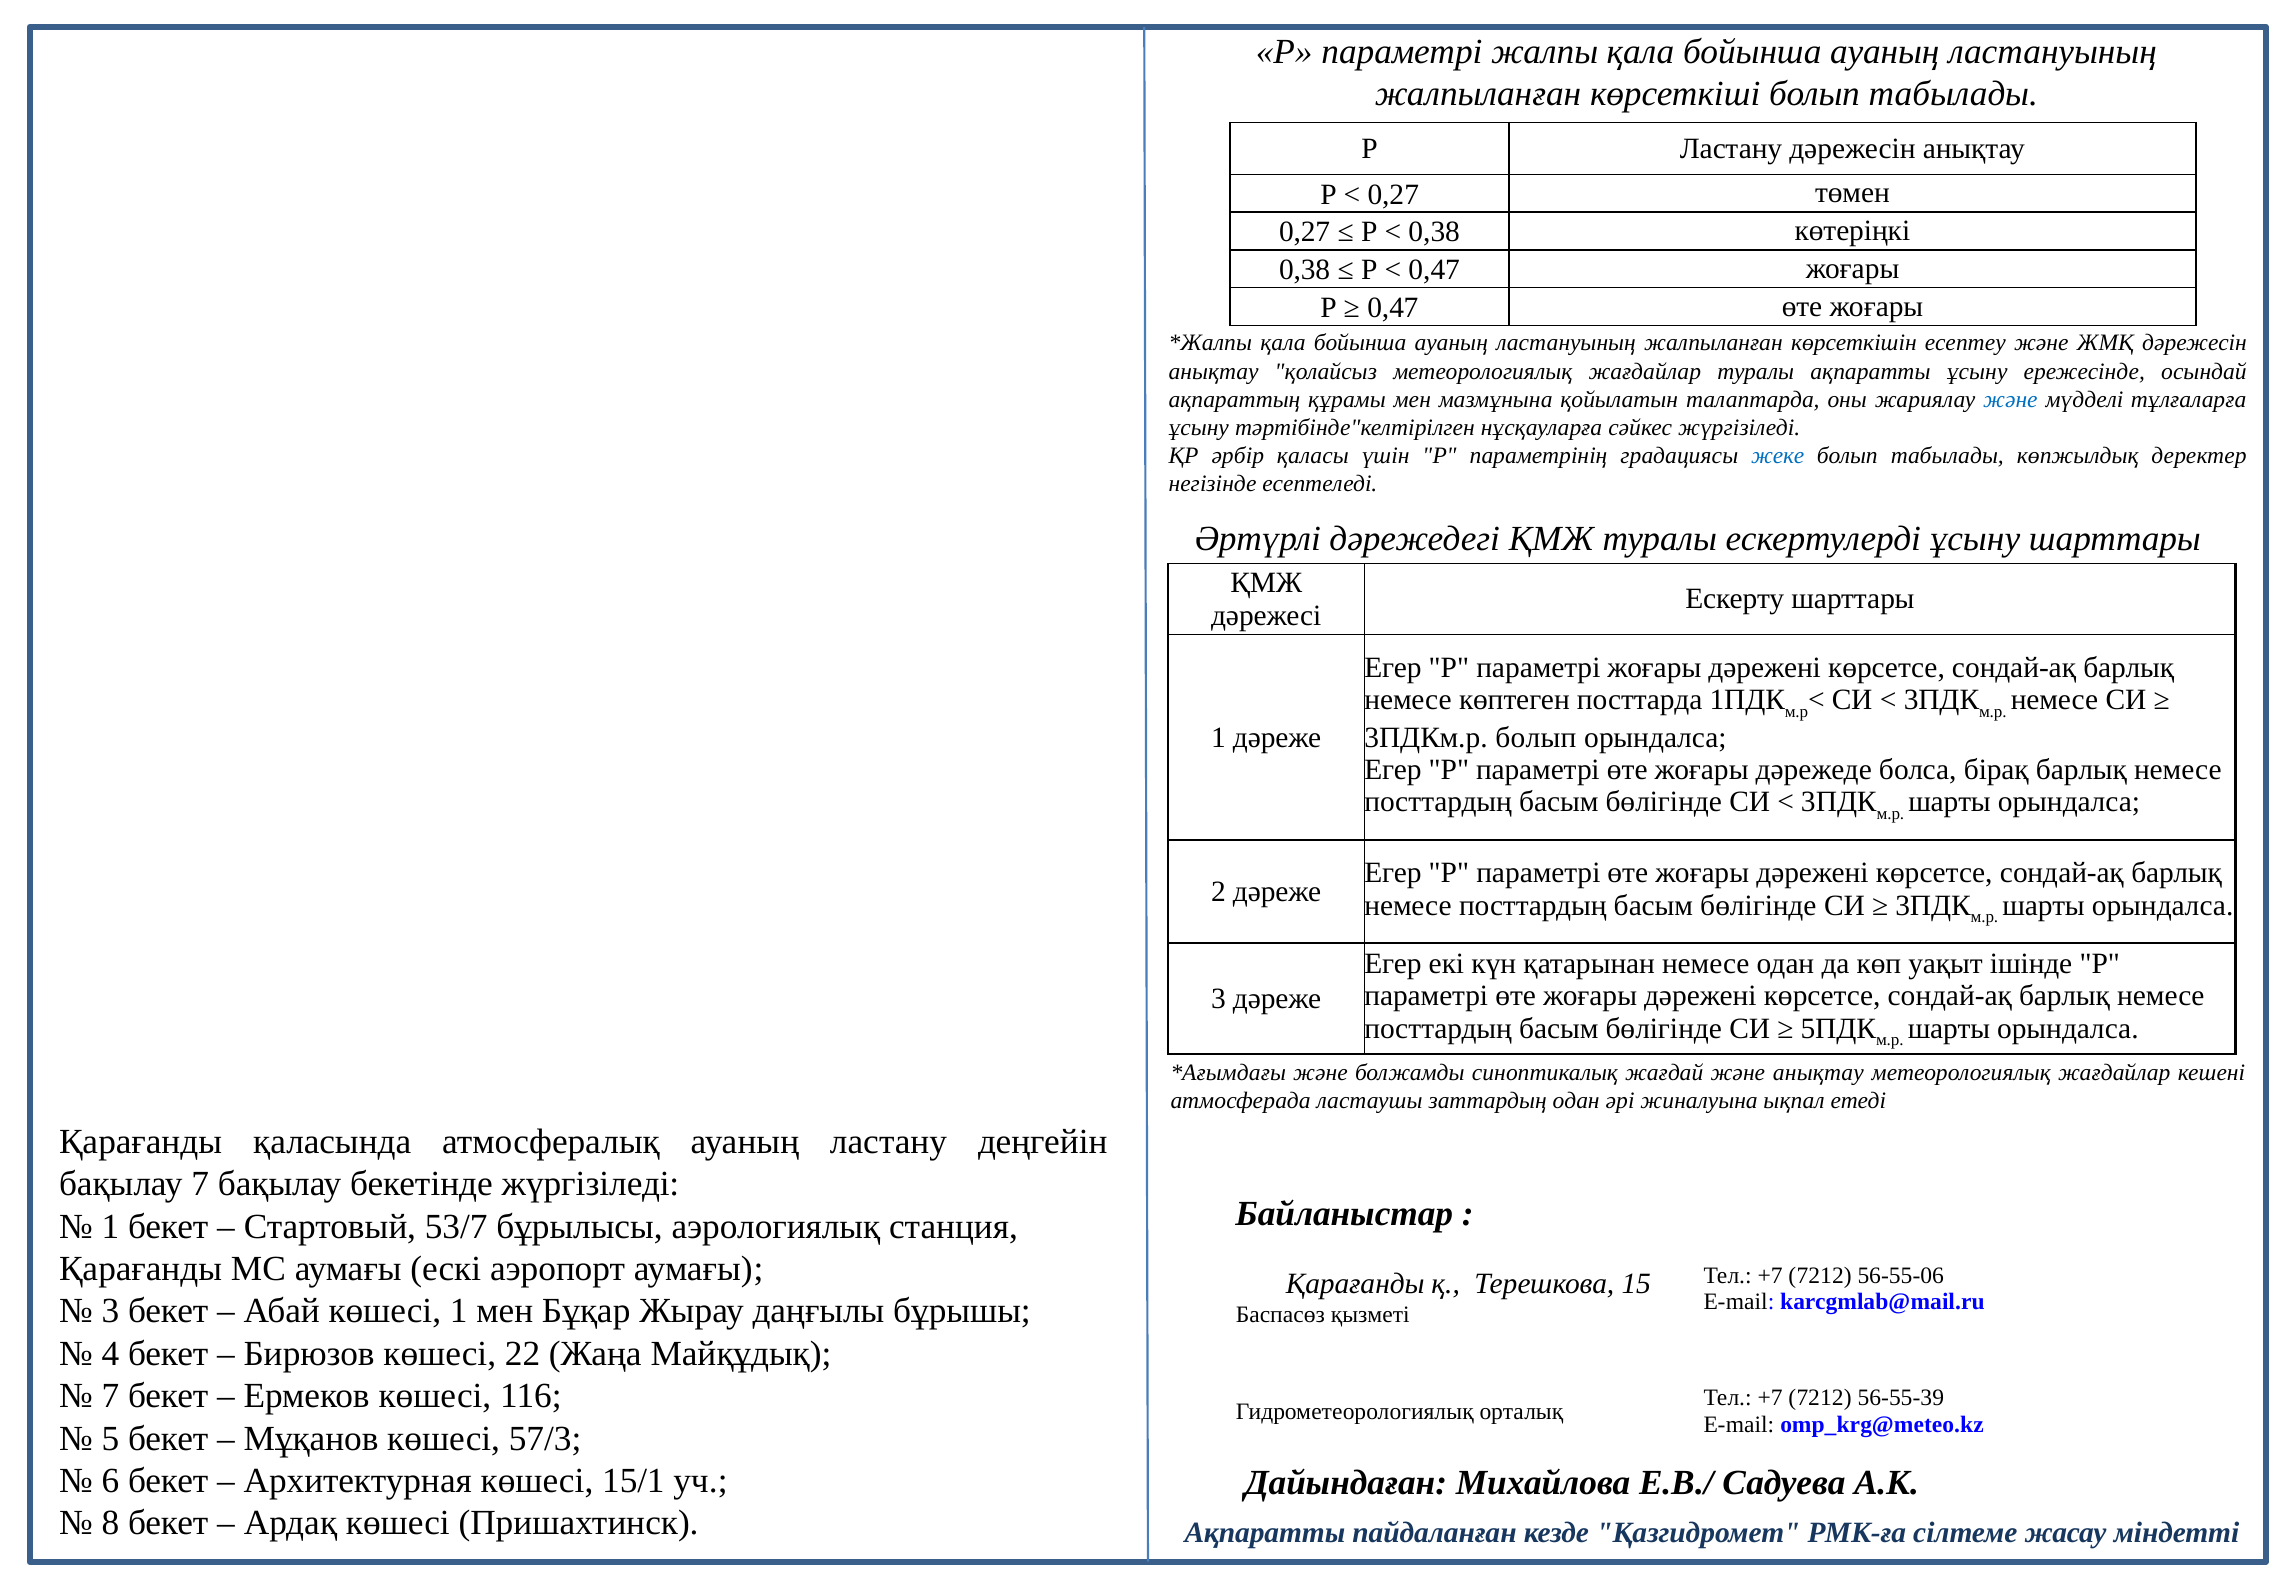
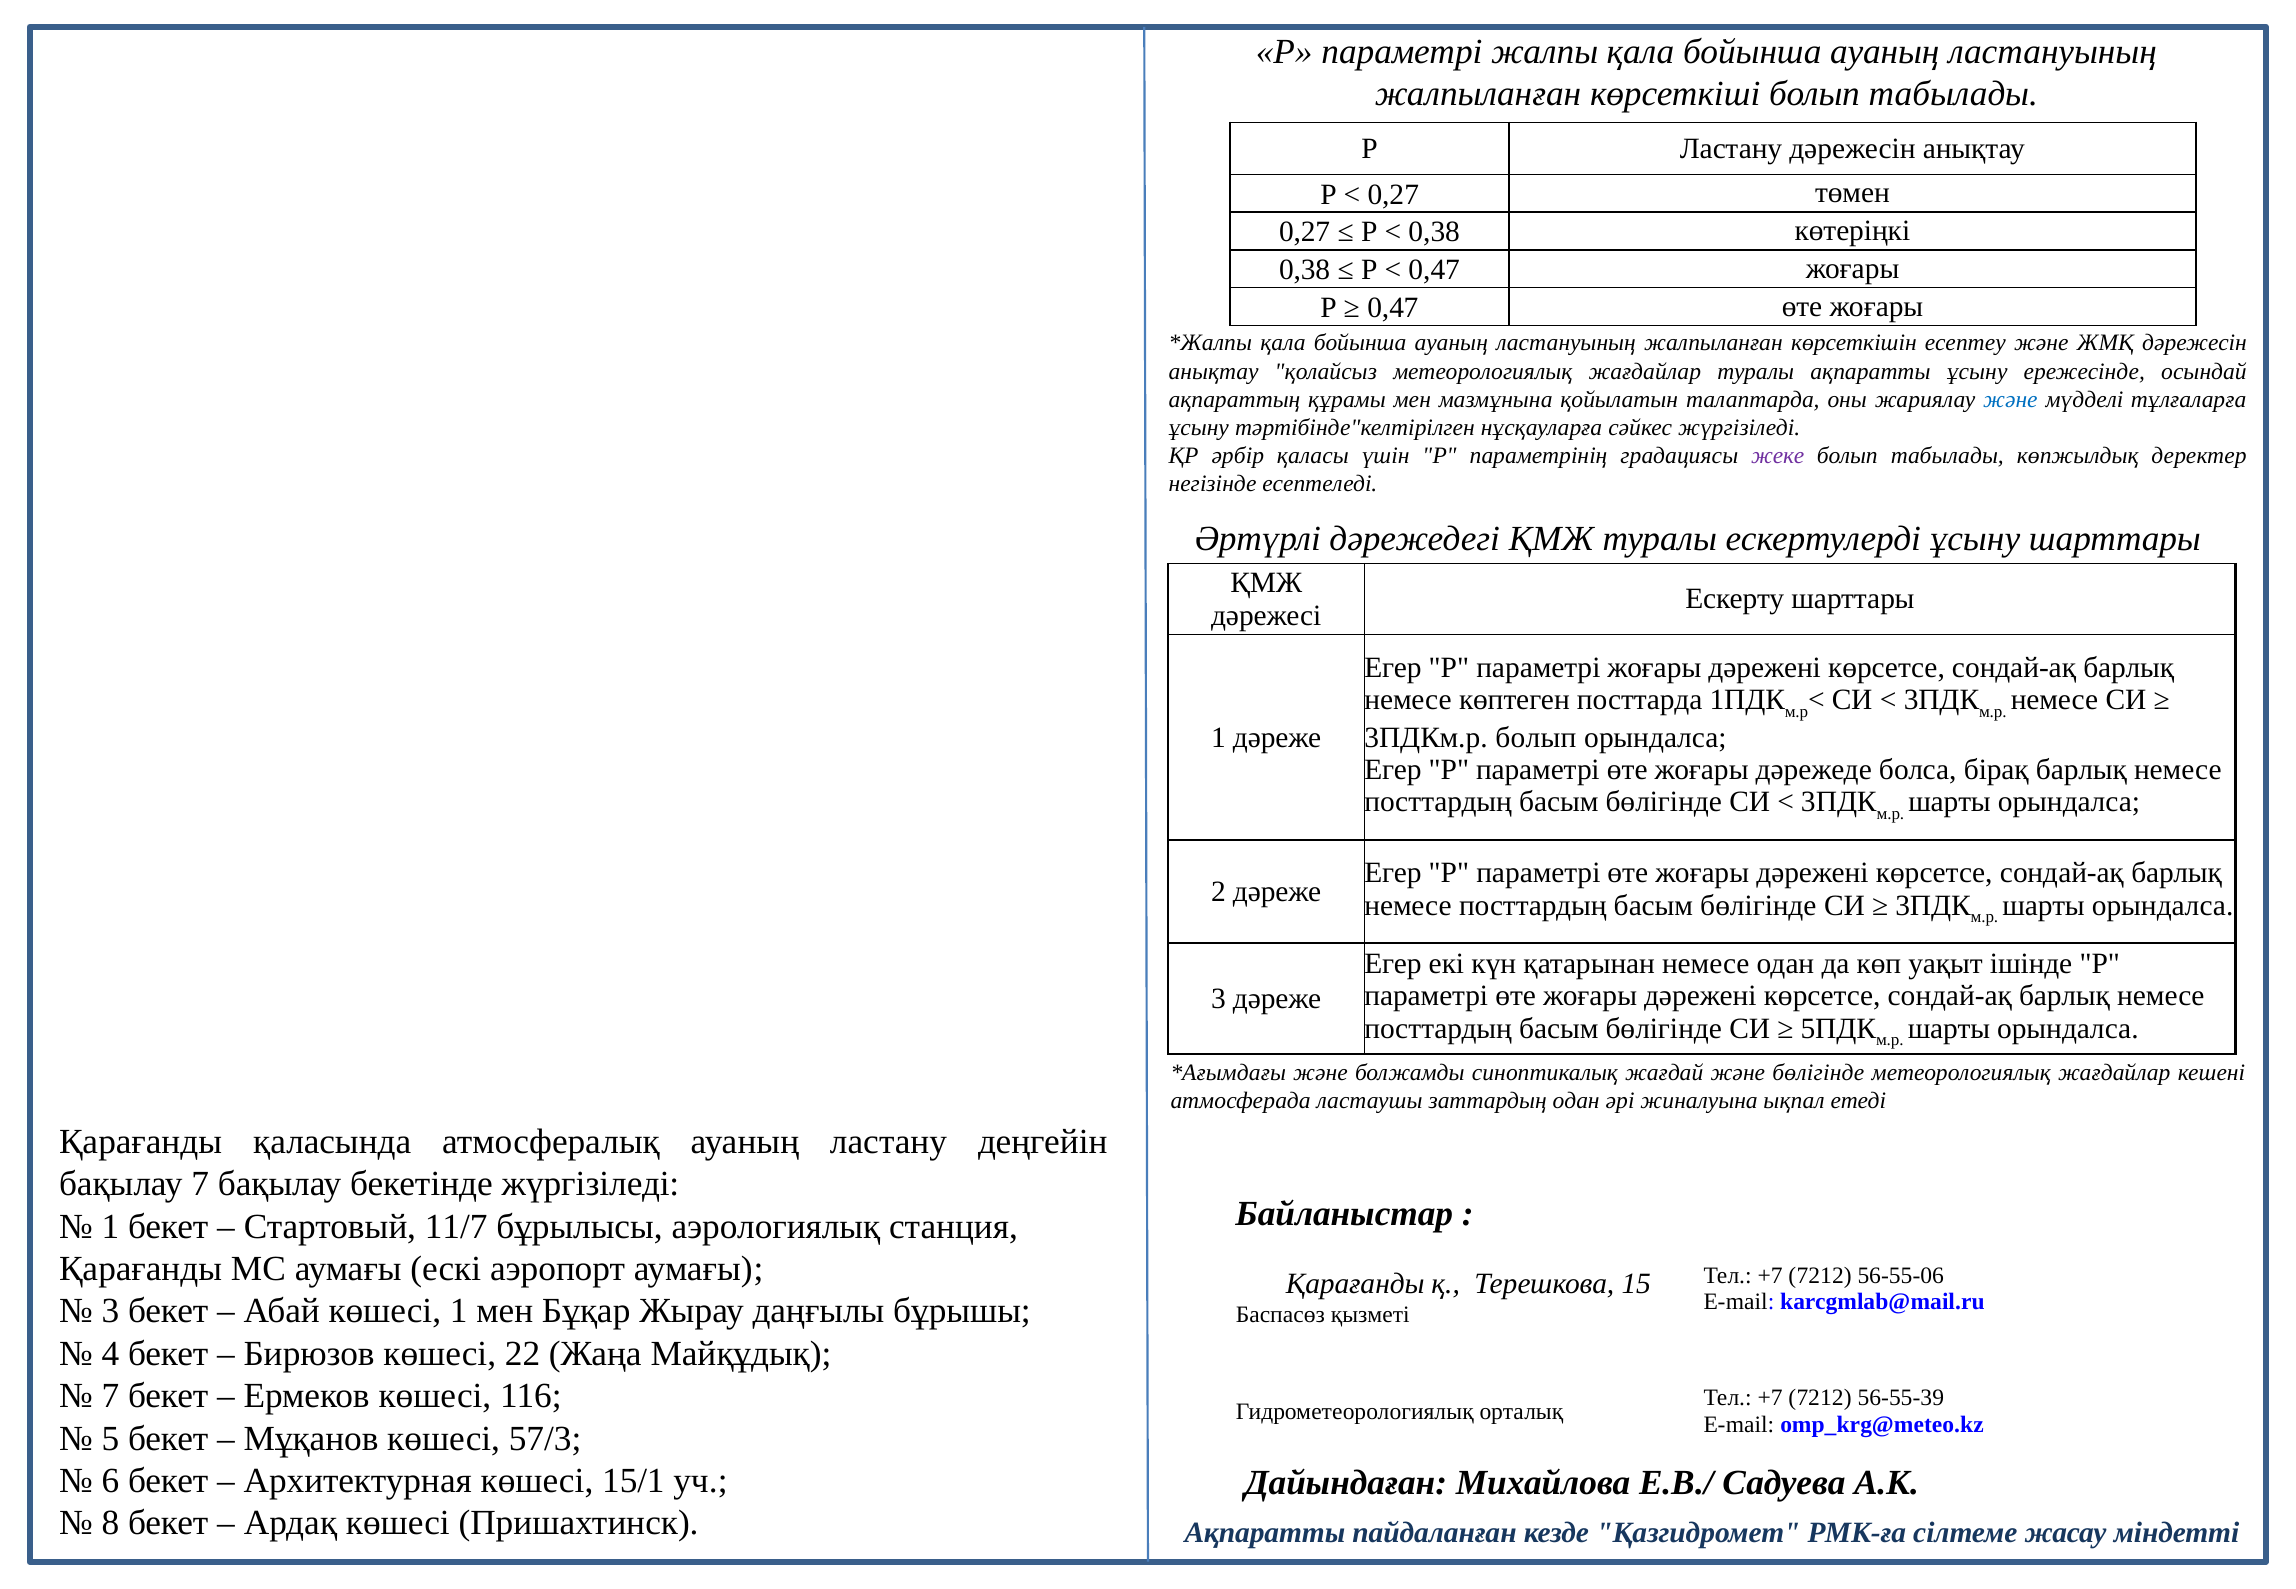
жеке colour: blue -> purple (1778, 456)
және анықтау: анықтау -> бөлігінде (1818, 1073)
53/7: 53/7 -> 11/7 (456, 1227)
